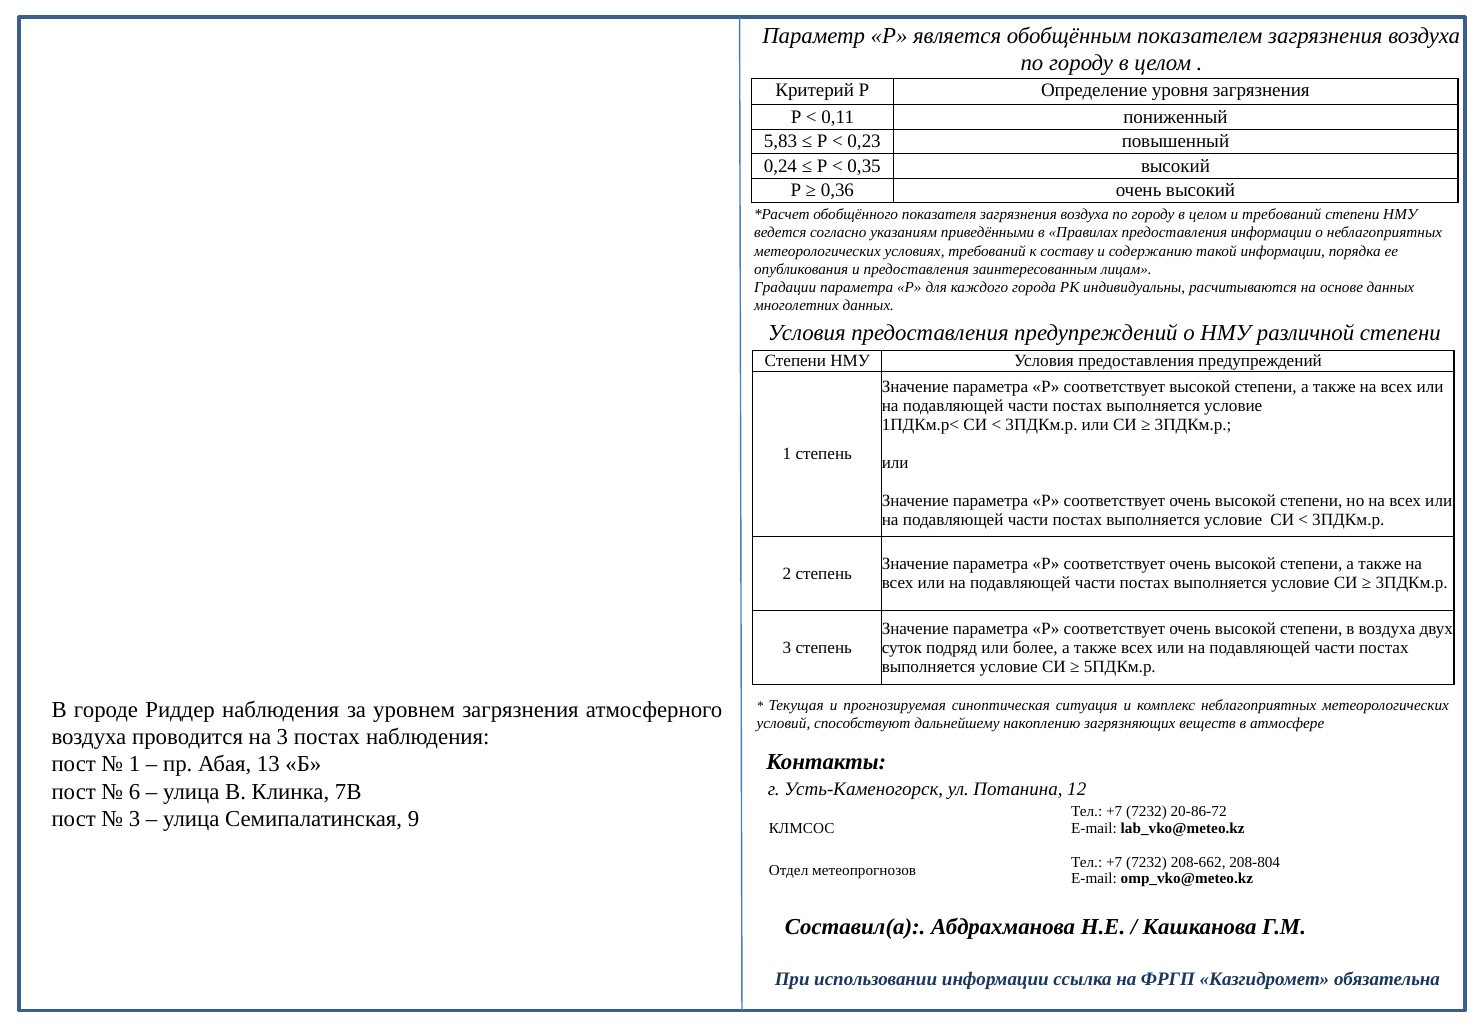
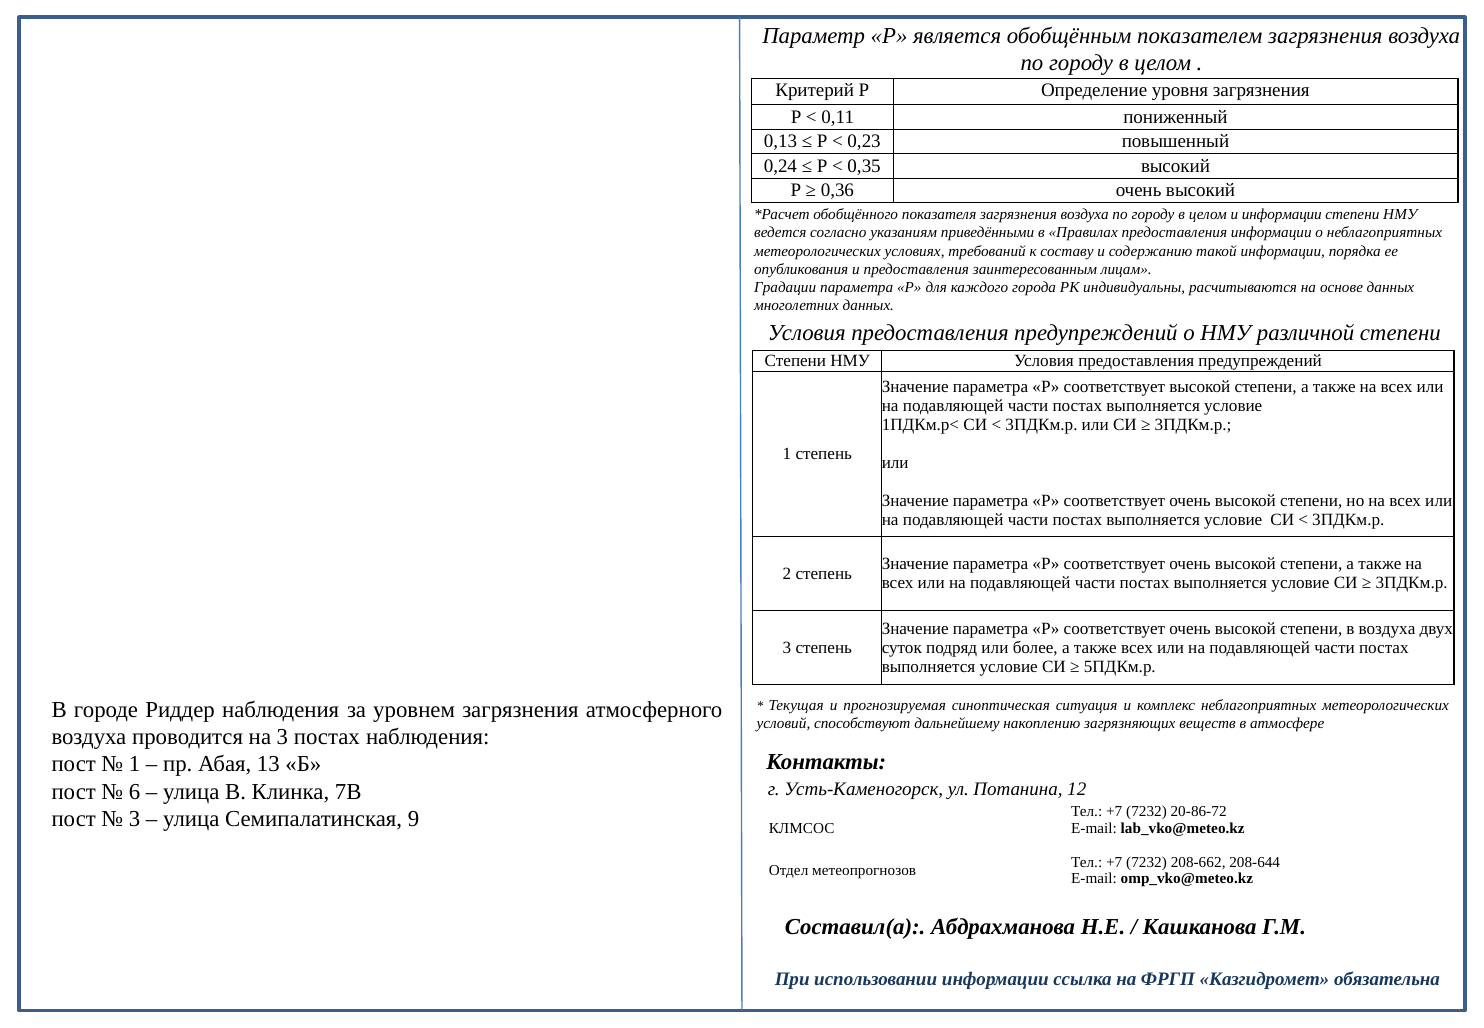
5,83: 5,83 -> 0,13 (780, 141)
и требований: требований -> информации (1282, 214)
208-804: 208-804 -> 208-644 (1255, 862)
